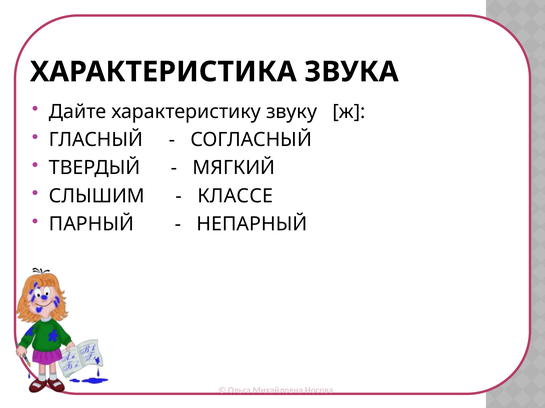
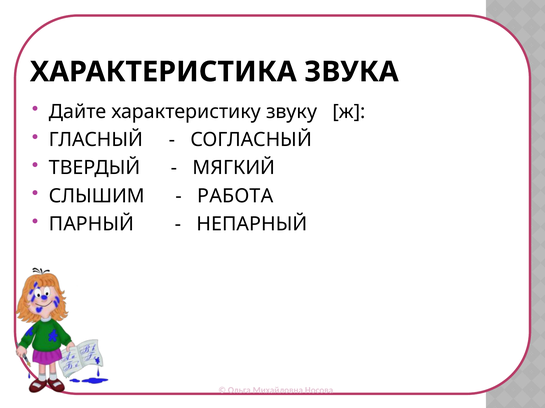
КЛАССЕ: КЛАССЕ -> РАБОТА (235, 196)
